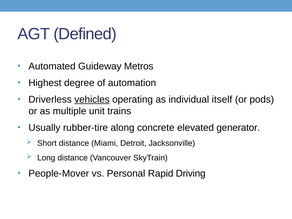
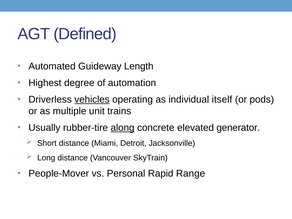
Metros: Metros -> Length (139, 66)
along underline: none -> present (123, 128)
Driving: Driving -> Range (191, 174)
